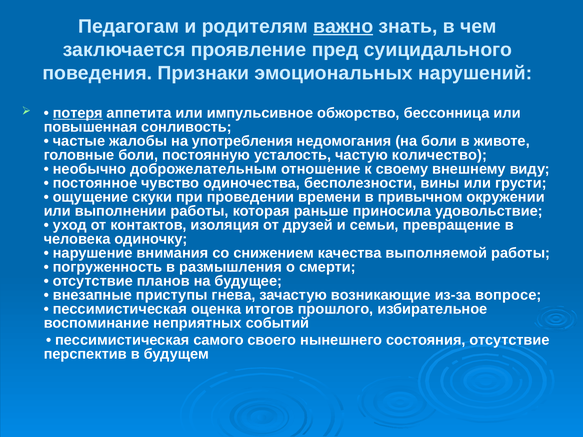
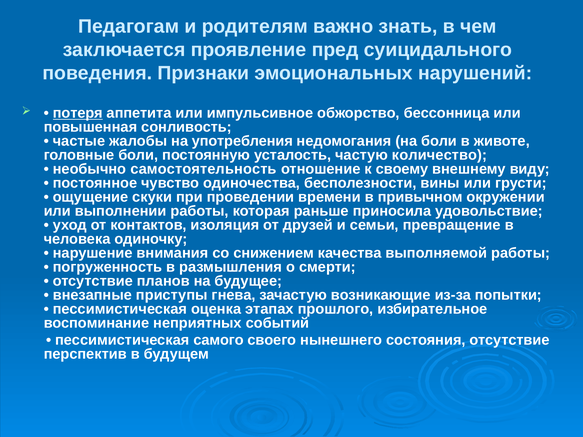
важно underline: present -> none (343, 26)
доброжелательным: доброжелательным -> самостоятельность (204, 169)
вопросе: вопросе -> попытки (508, 295)
итогов: итогов -> этапах (269, 309)
